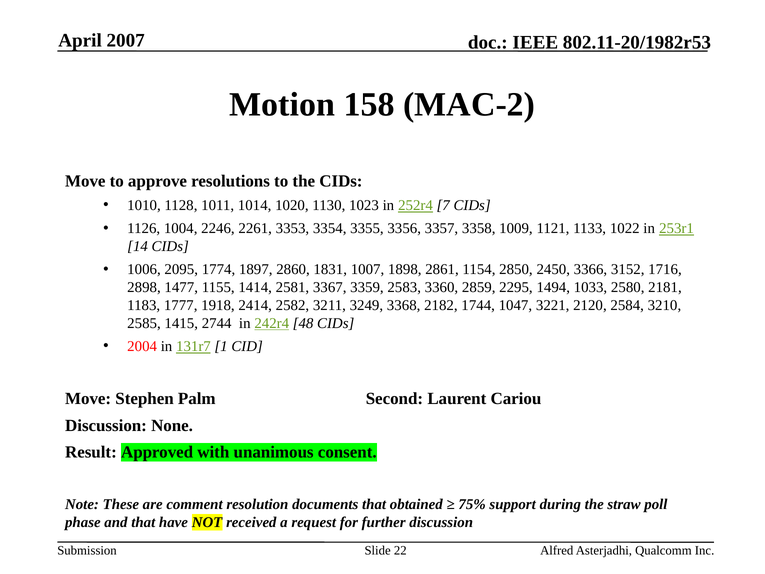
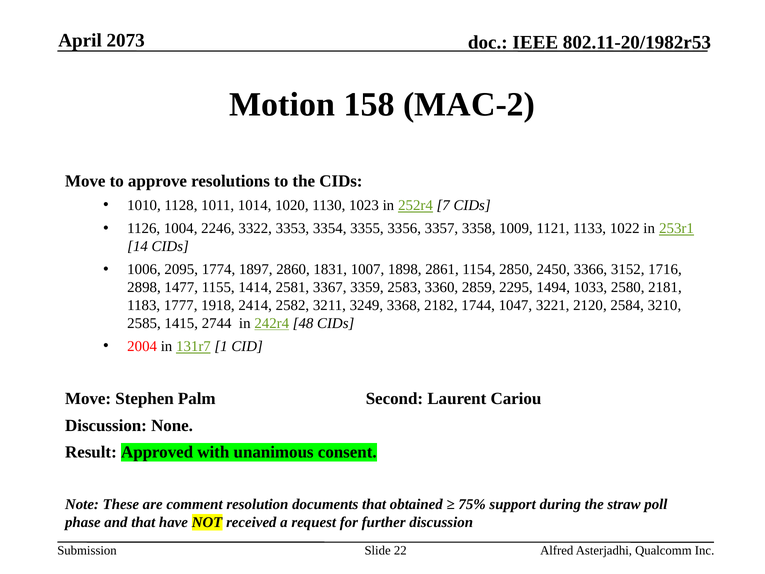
2007: 2007 -> 2073 (126, 41)
2261: 2261 -> 3322 (255, 228)
